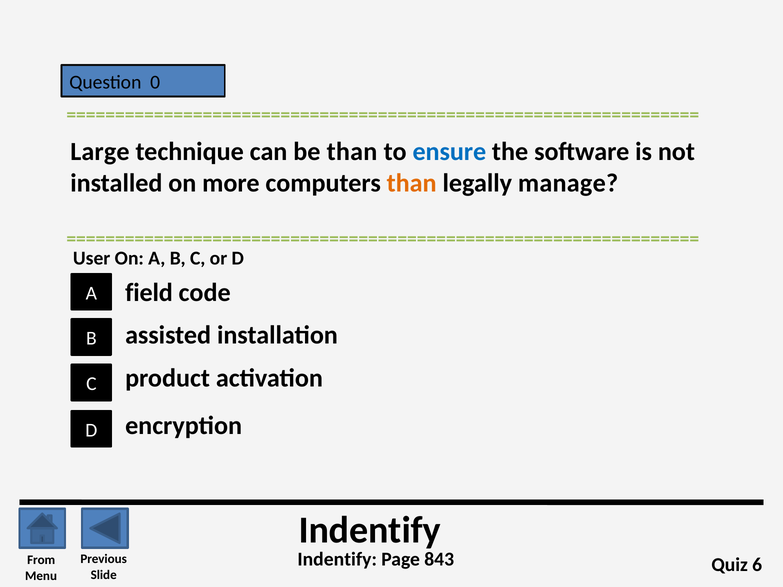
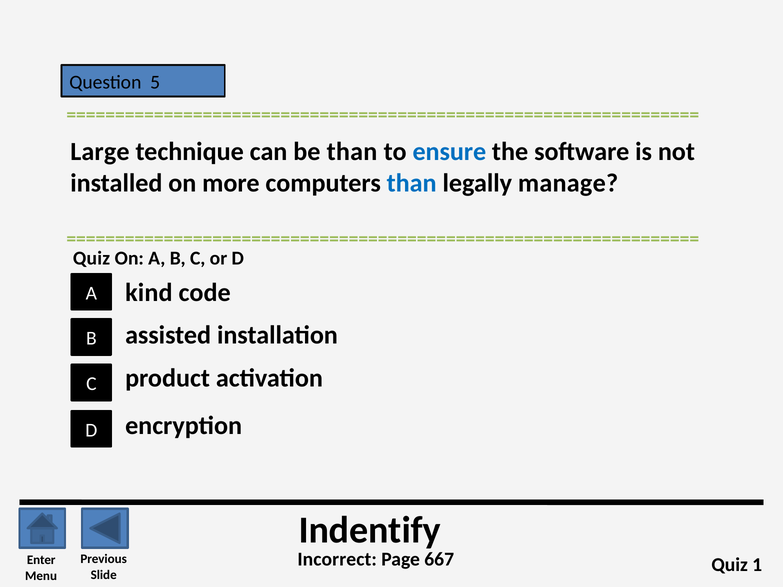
0: 0 -> 5 (155, 82)
than colour: orange -> blue (412, 183)
User: User -> Quiz (92, 258)
field: field -> kind (149, 293)
Indentify: Indentify -> Incorrect (337, 560)
843: 843 -> 667 (439, 560)
From: From -> Enter (41, 560)
6: 6 -> 1 (757, 565)
